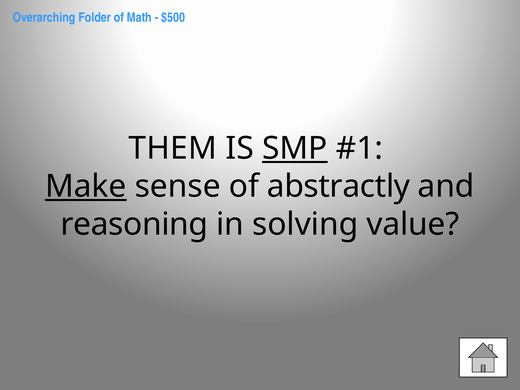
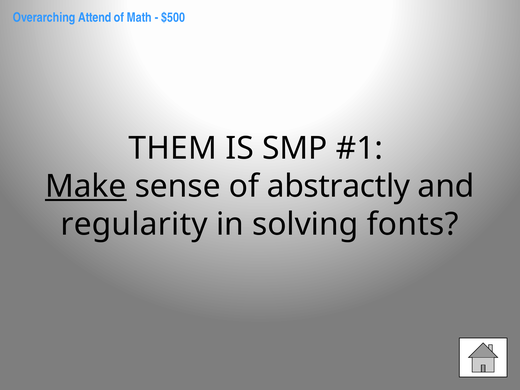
Folder: Folder -> Attend (95, 18)
SMP underline: present -> none (295, 148)
reasoning: reasoning -> regularity (134, 224)
value: value -> fonts (413, 224)
